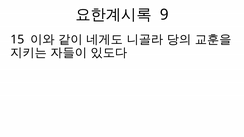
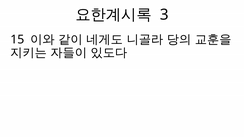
9: 9 -> 3 (164, 15)
